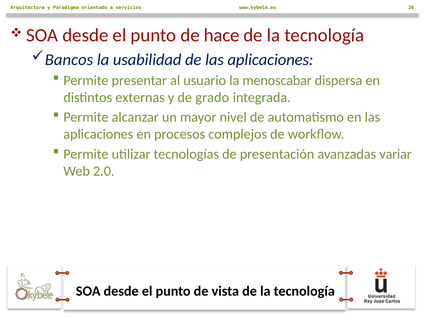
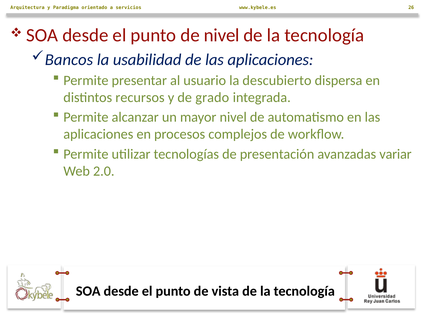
de hace: hace -> nivel (222, 35)
menoscabar: menoscabar -> descubierto (277, 81)
externas: externas -> recursos (140, 98)
